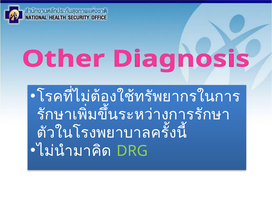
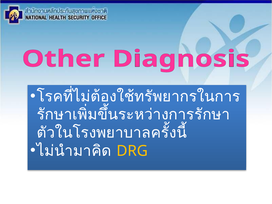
DRG colour: light green -> yellow (132, 151)
